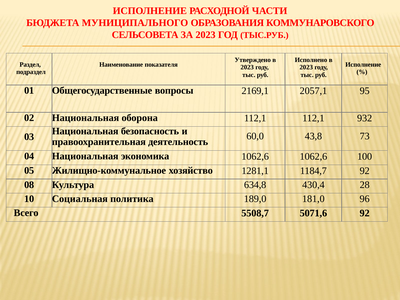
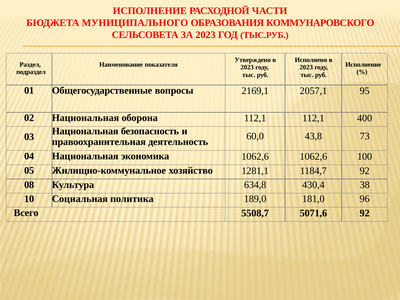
932: 932 -> 400 (365, 118)
28: 28 -> 38 (365, 185)
